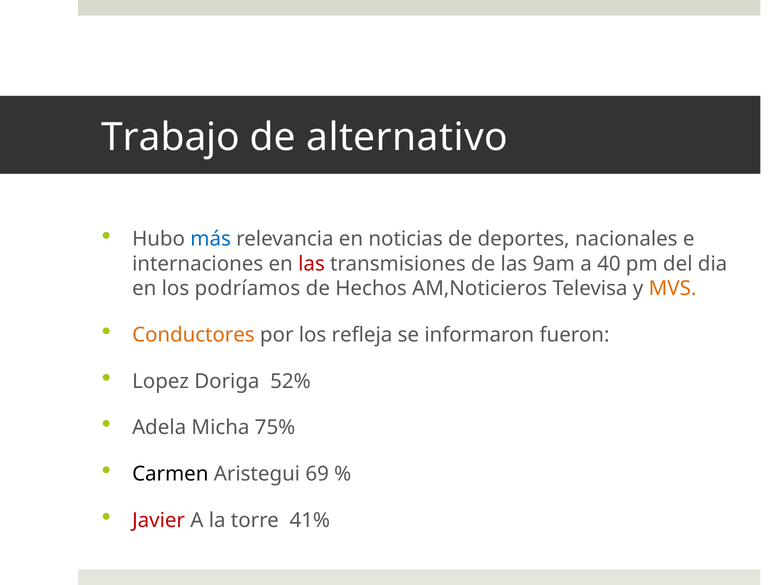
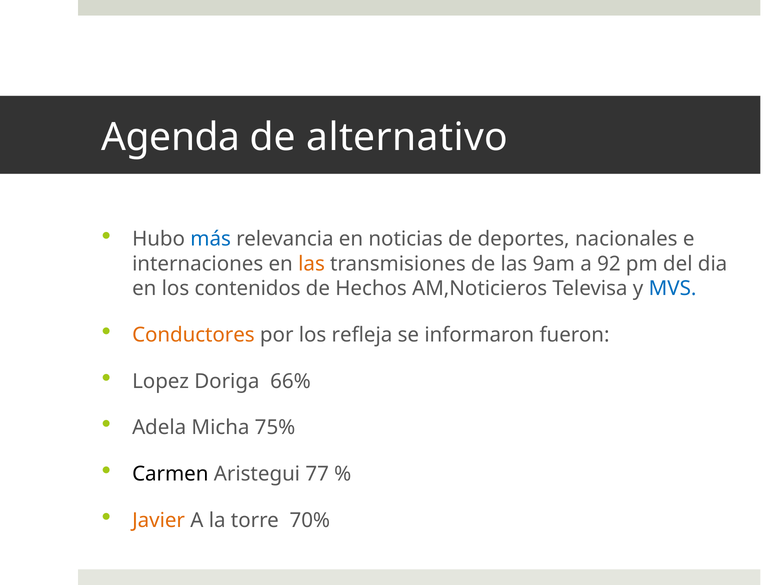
Trabajo: Trabajo -> Agenda (171, 138)
las colour: red -> orange (311, 264)
40: 40 -> 92 (609, 264)
podríamos: podríamos -> contenidos (248, 288)
MVS colour: orange -> blue (673, 288)
52%: 52% -> 66% (290, 381)
69: 69 -> 77 (317, 474)
Javier colour: red -> orange (159, 520)
41%: 41% -> 70% (310, 520)
